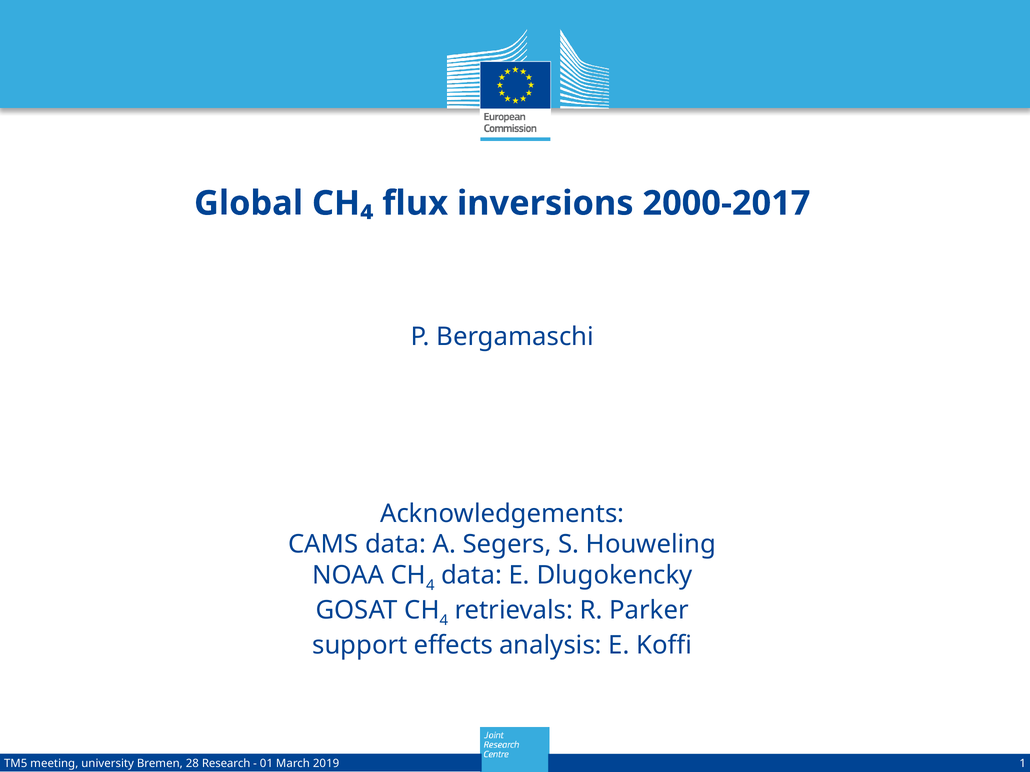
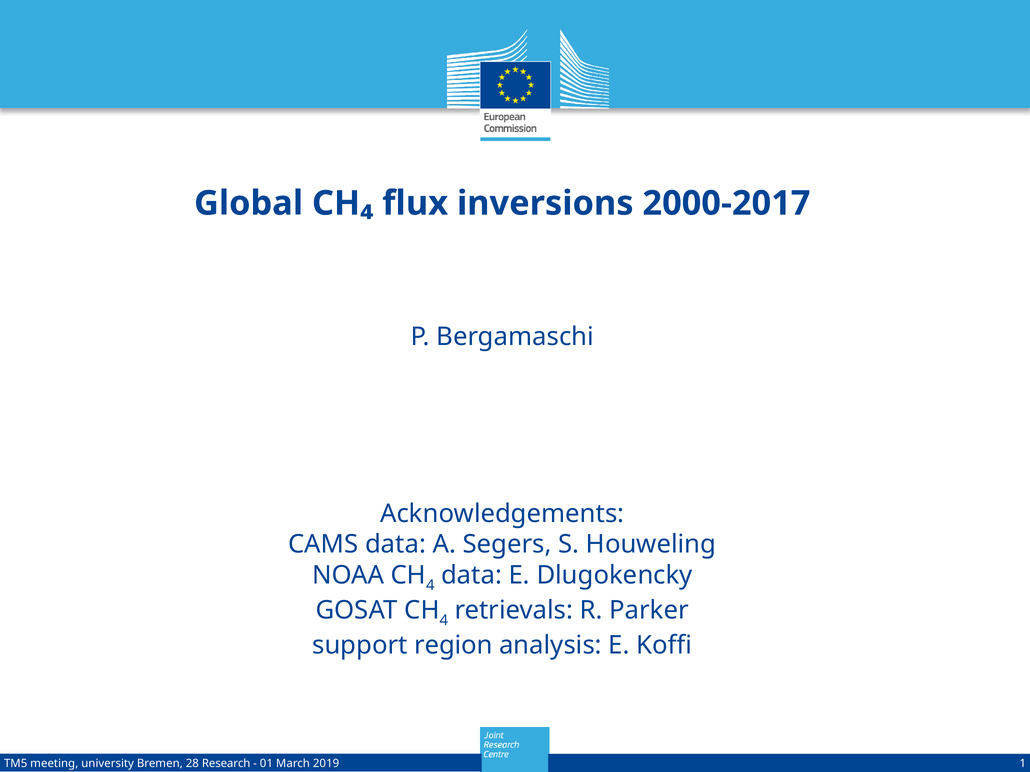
effects: effects -> region (453, 646)
